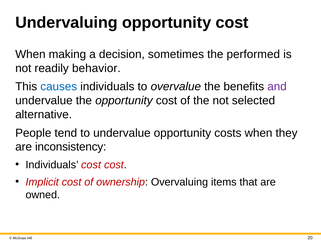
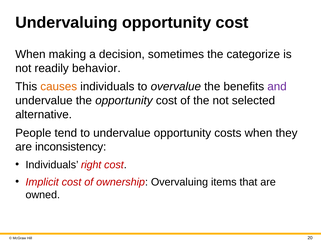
performed: performed -> categorize (253, 54)
causes colour: blue -> orange (59, 87)
Individuals cost: cost -> right (91, 165)
